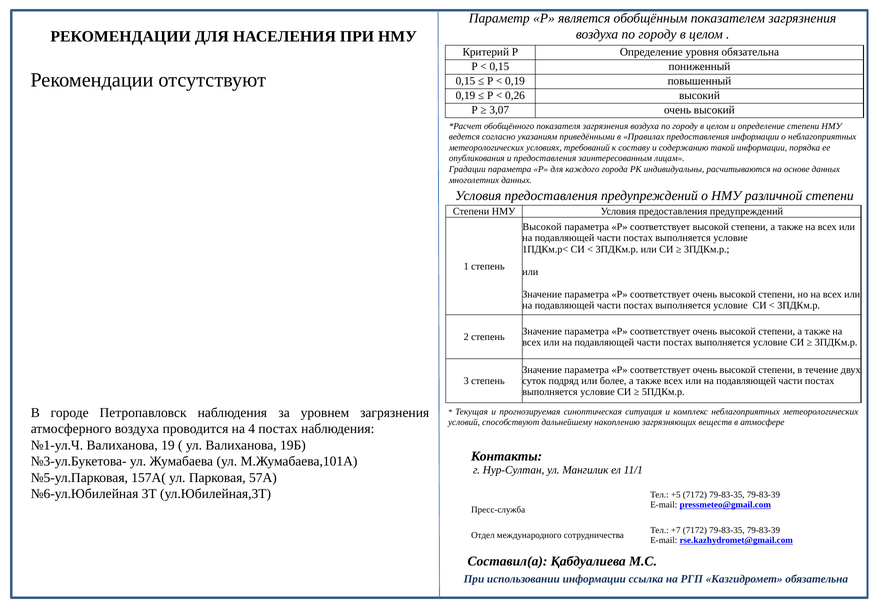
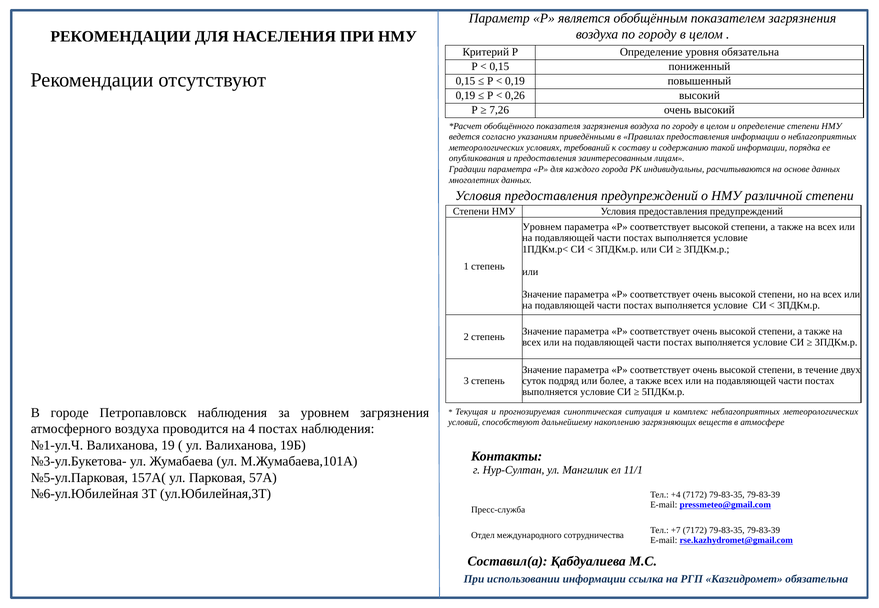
3,07: 3,07 -> 7,26 (499, 110)
Высокой: Высокой -> Уровнем (542, 227)
+5: +5 -> +4 (676, 495)
